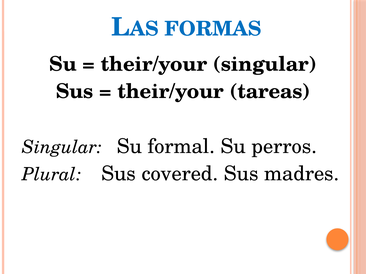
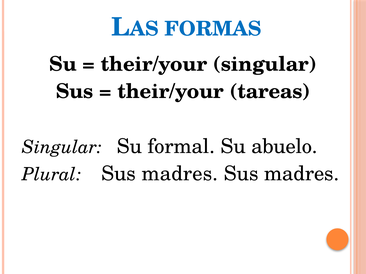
perros: perros -> abuelo (284, 147)
Plural Sus covered: covered -> madres (180, 174)
